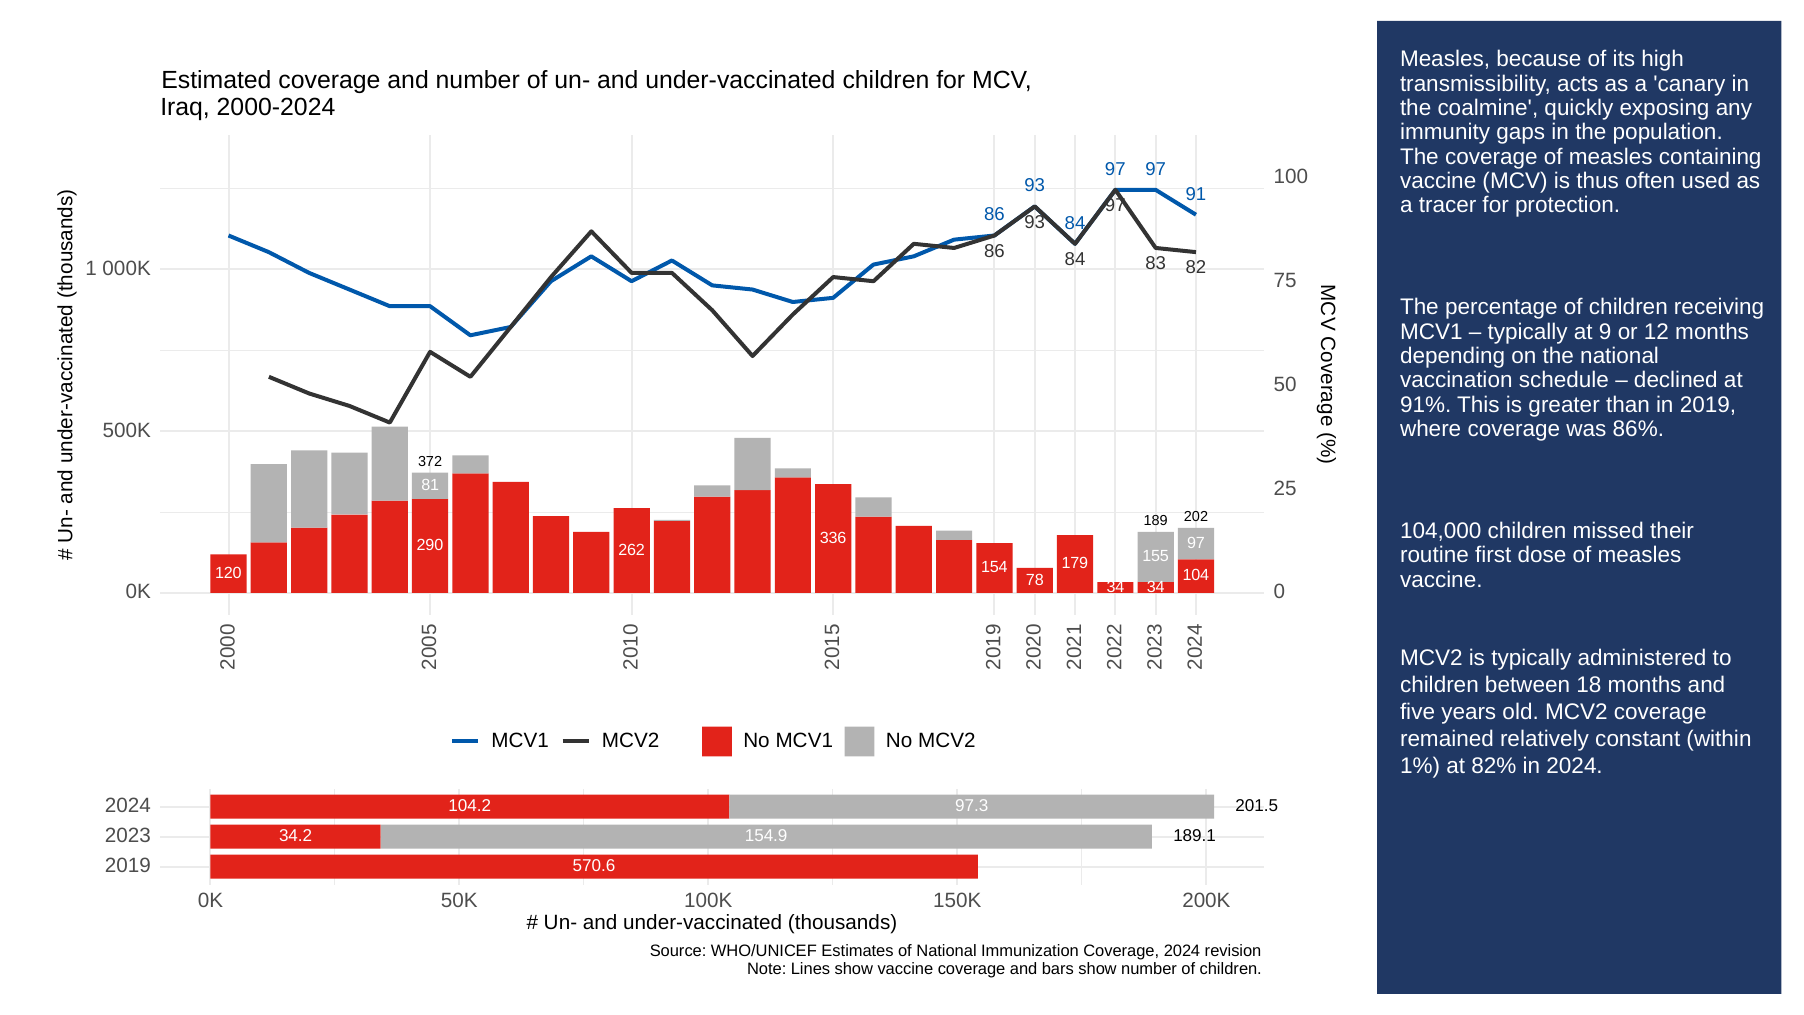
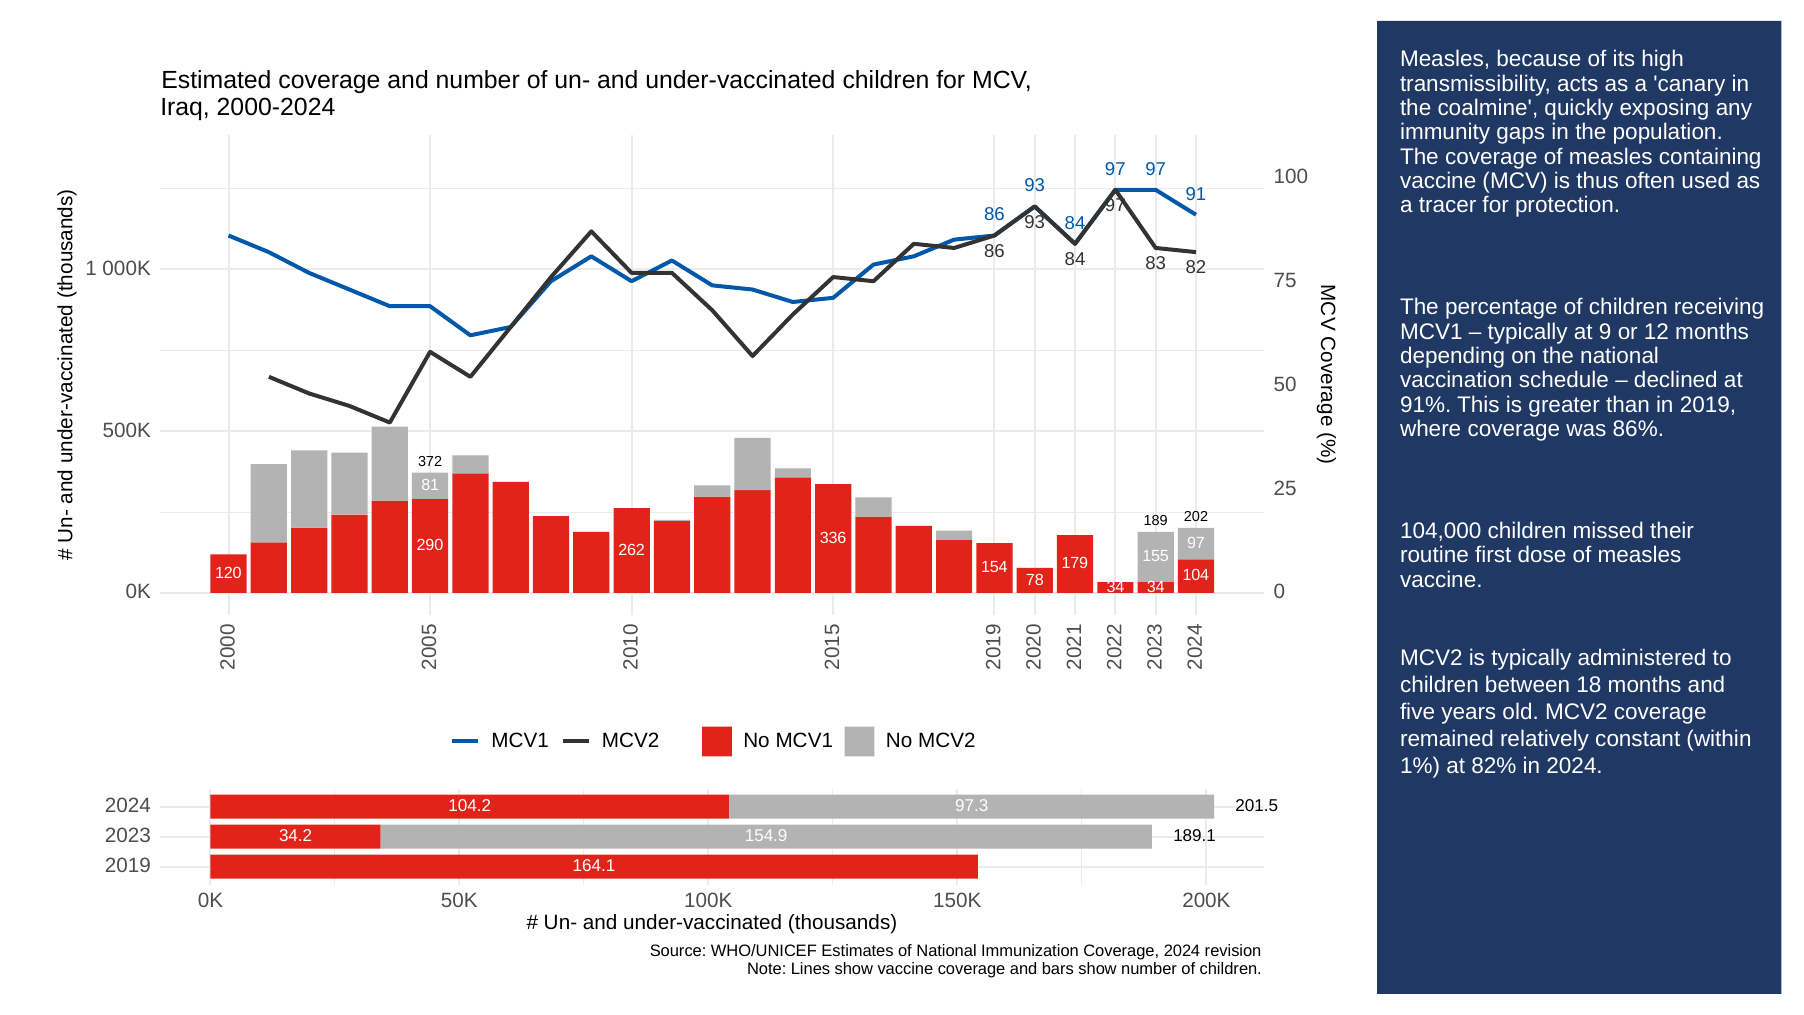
570.6: 570.6 -> 164.1 (594, 866)
